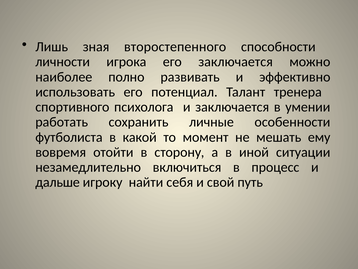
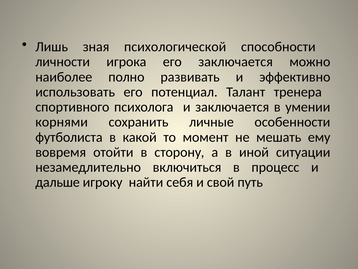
второстепенного: второстепенного -> психологической (175, 47)
работать: работать -> корнями (62, 122)
